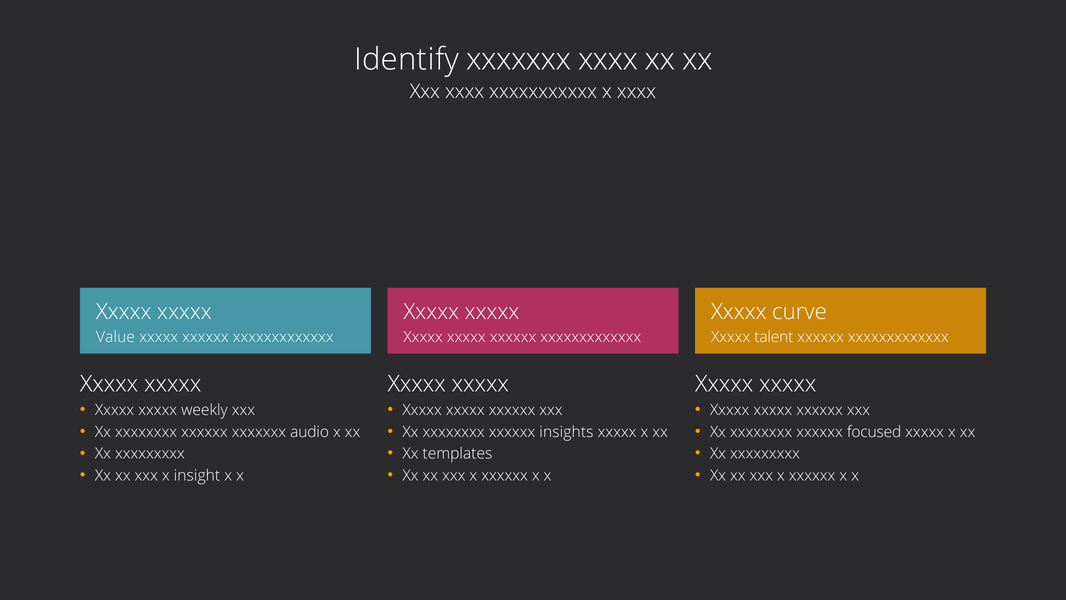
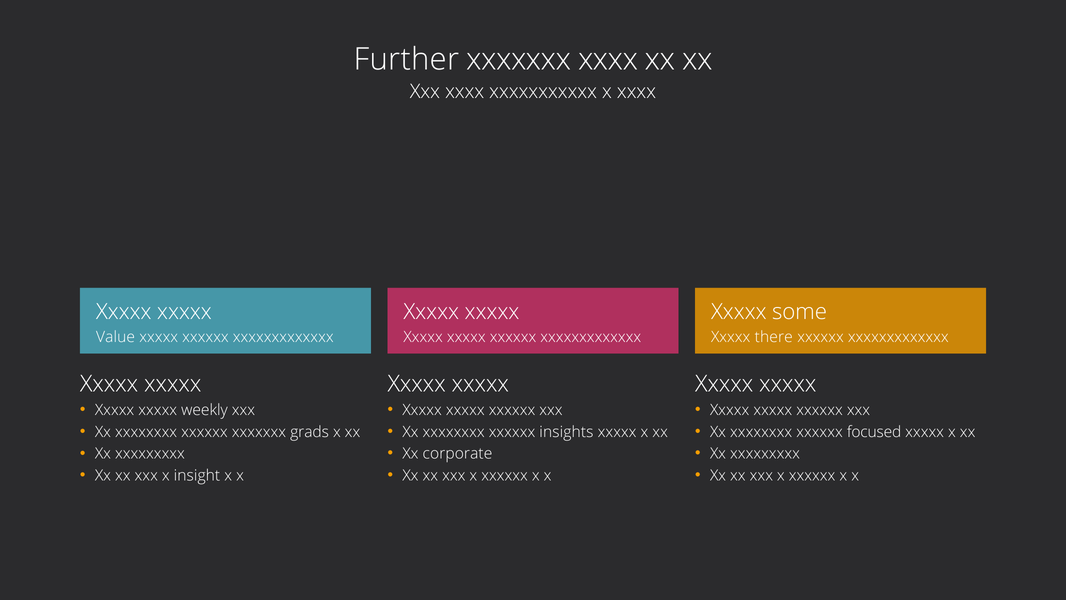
Identify: Identify -> Further (406, 60)
curve: curve -> some (799, 312)
talent: talent -> there (774, 337)
audio: audio -> grads (310, 432)
templates: templates -> corporate (457, 453)
